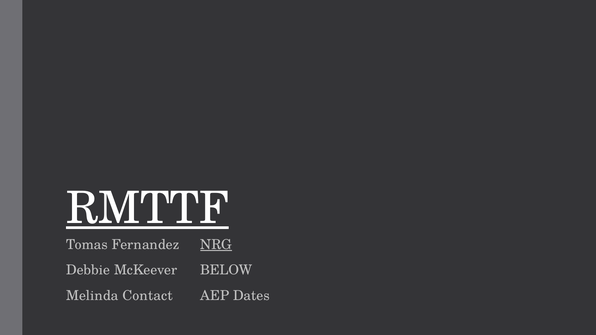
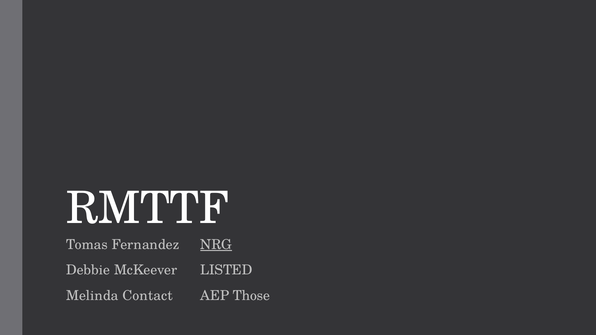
RMTTF underline: present -> none (148, 209)
BELOW: BELOW -> LISTED (226, 270)
Dates: Dates -> Those (251, 296)
